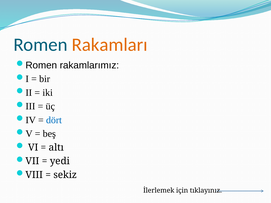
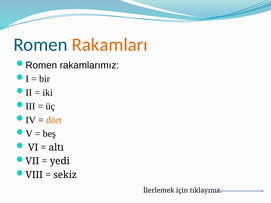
dört colour: blue -> orange (54, 120)
